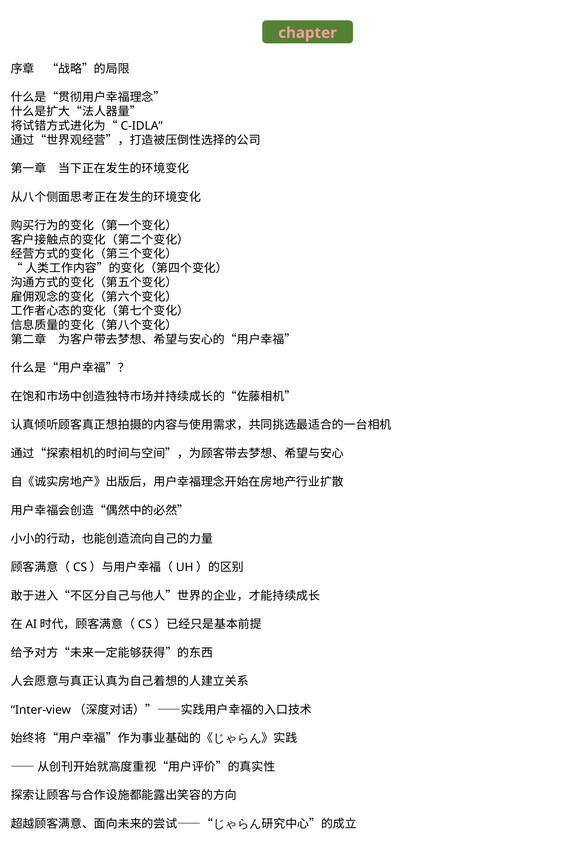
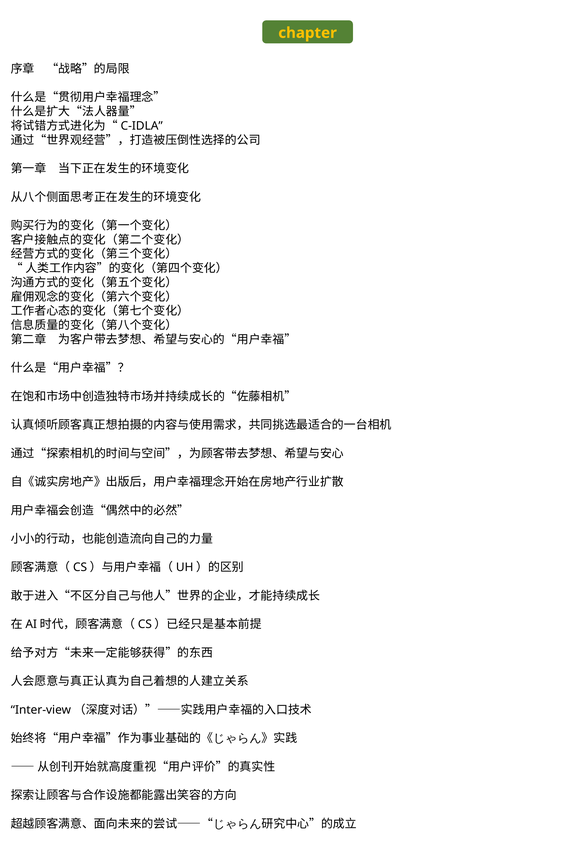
chapter colour: pink -> yellow (308, 33)
